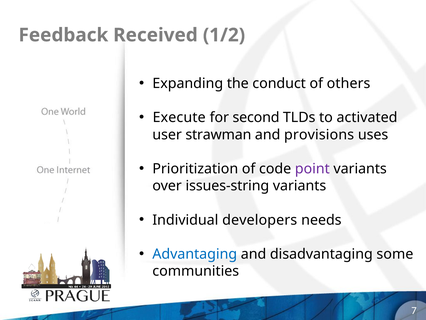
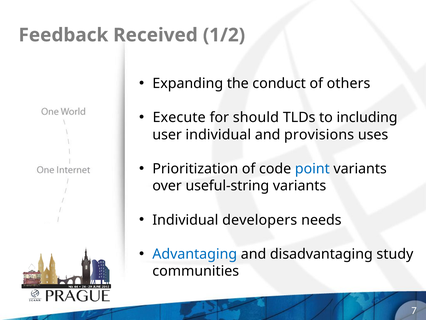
second: second -> should (256, 117)
activated: activated -> including (367, 117)
user strawman: strawman -> individual (218, 134)
point colour: purple -> blue (312, 169)
issues-string: issues-string -> useful-string (227, 186)
some: some -> study (395, 254)
